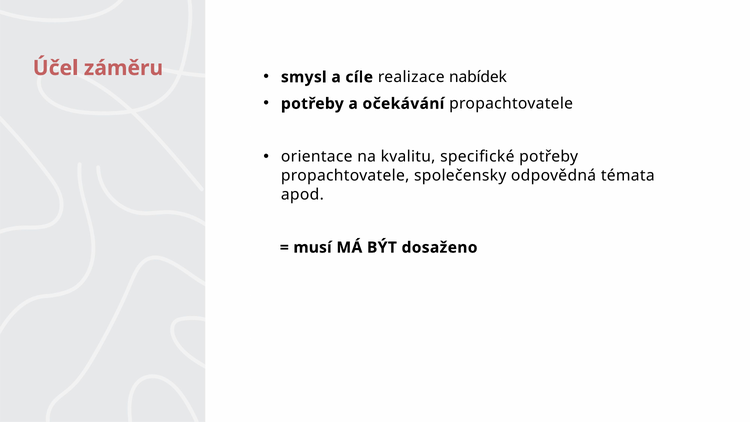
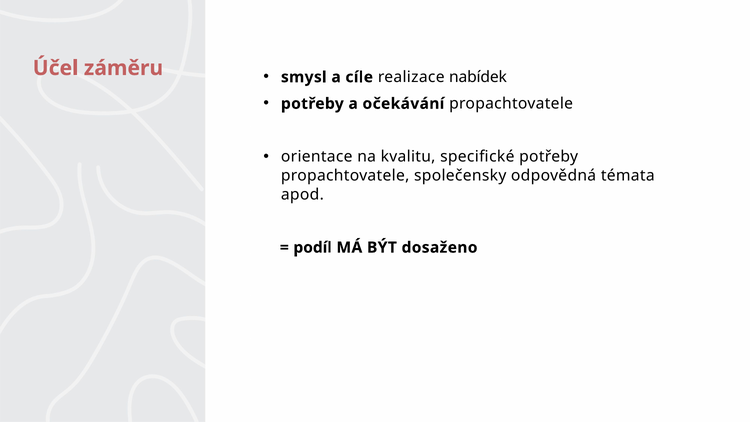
musí: musí -> podíl (313, 247)
